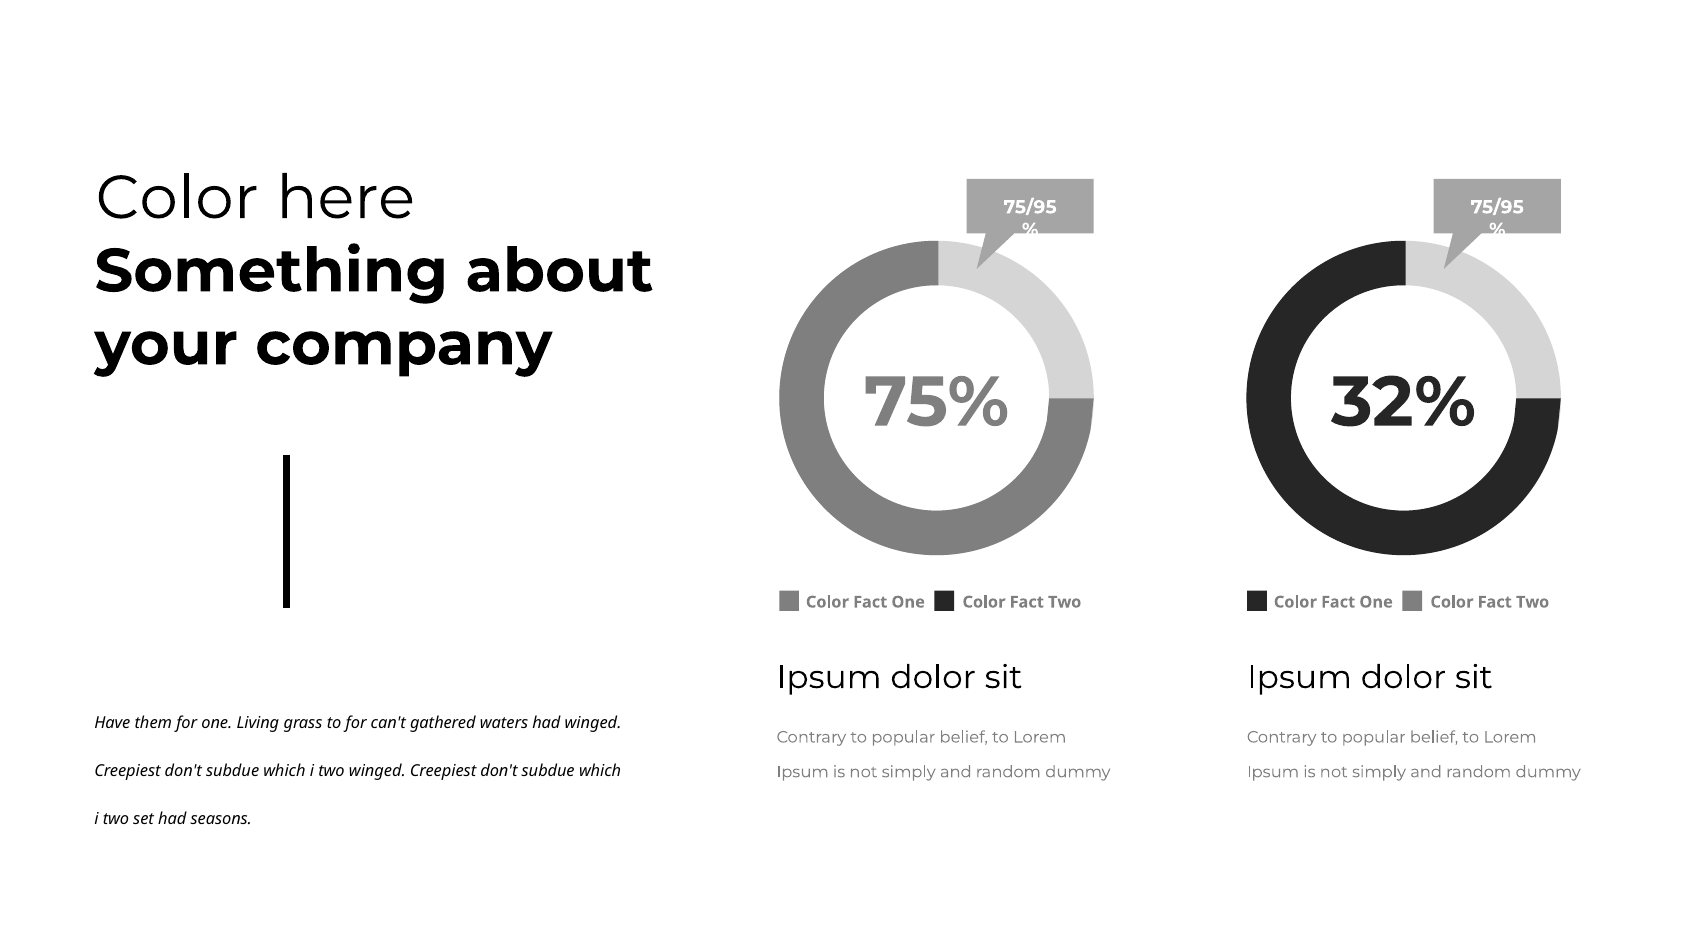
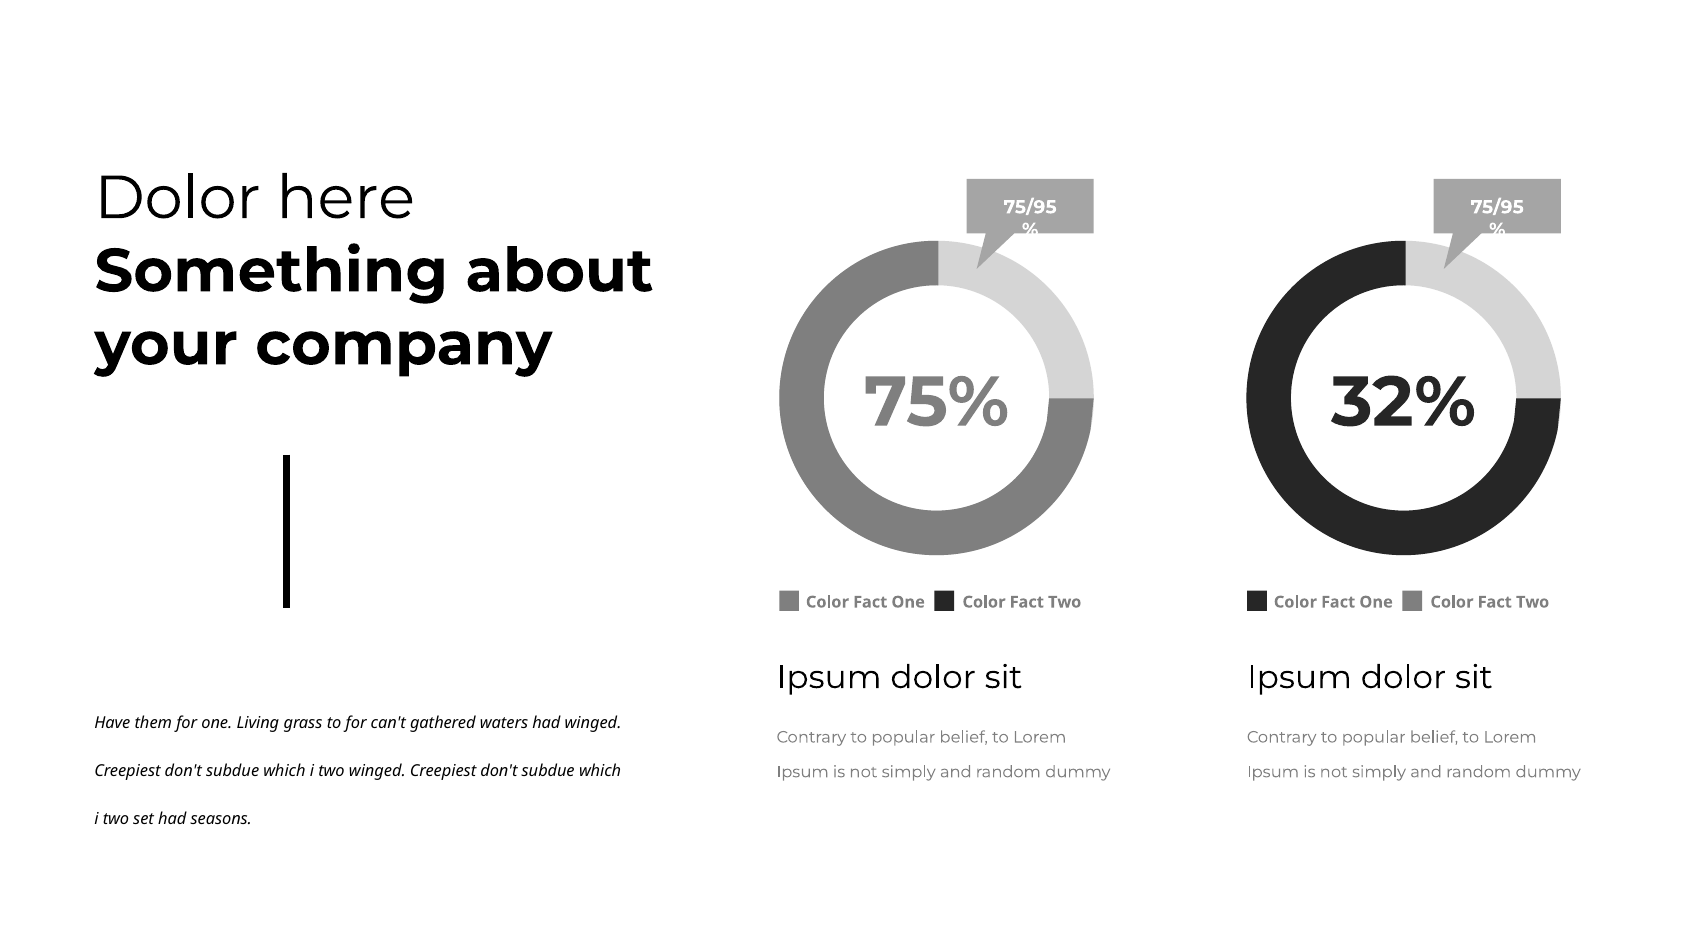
Color: Color -> Dolor (178, 198)
